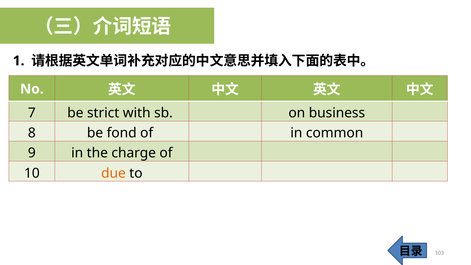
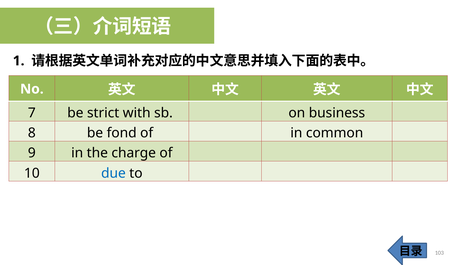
due colour: orange -> blue (113, 173)
